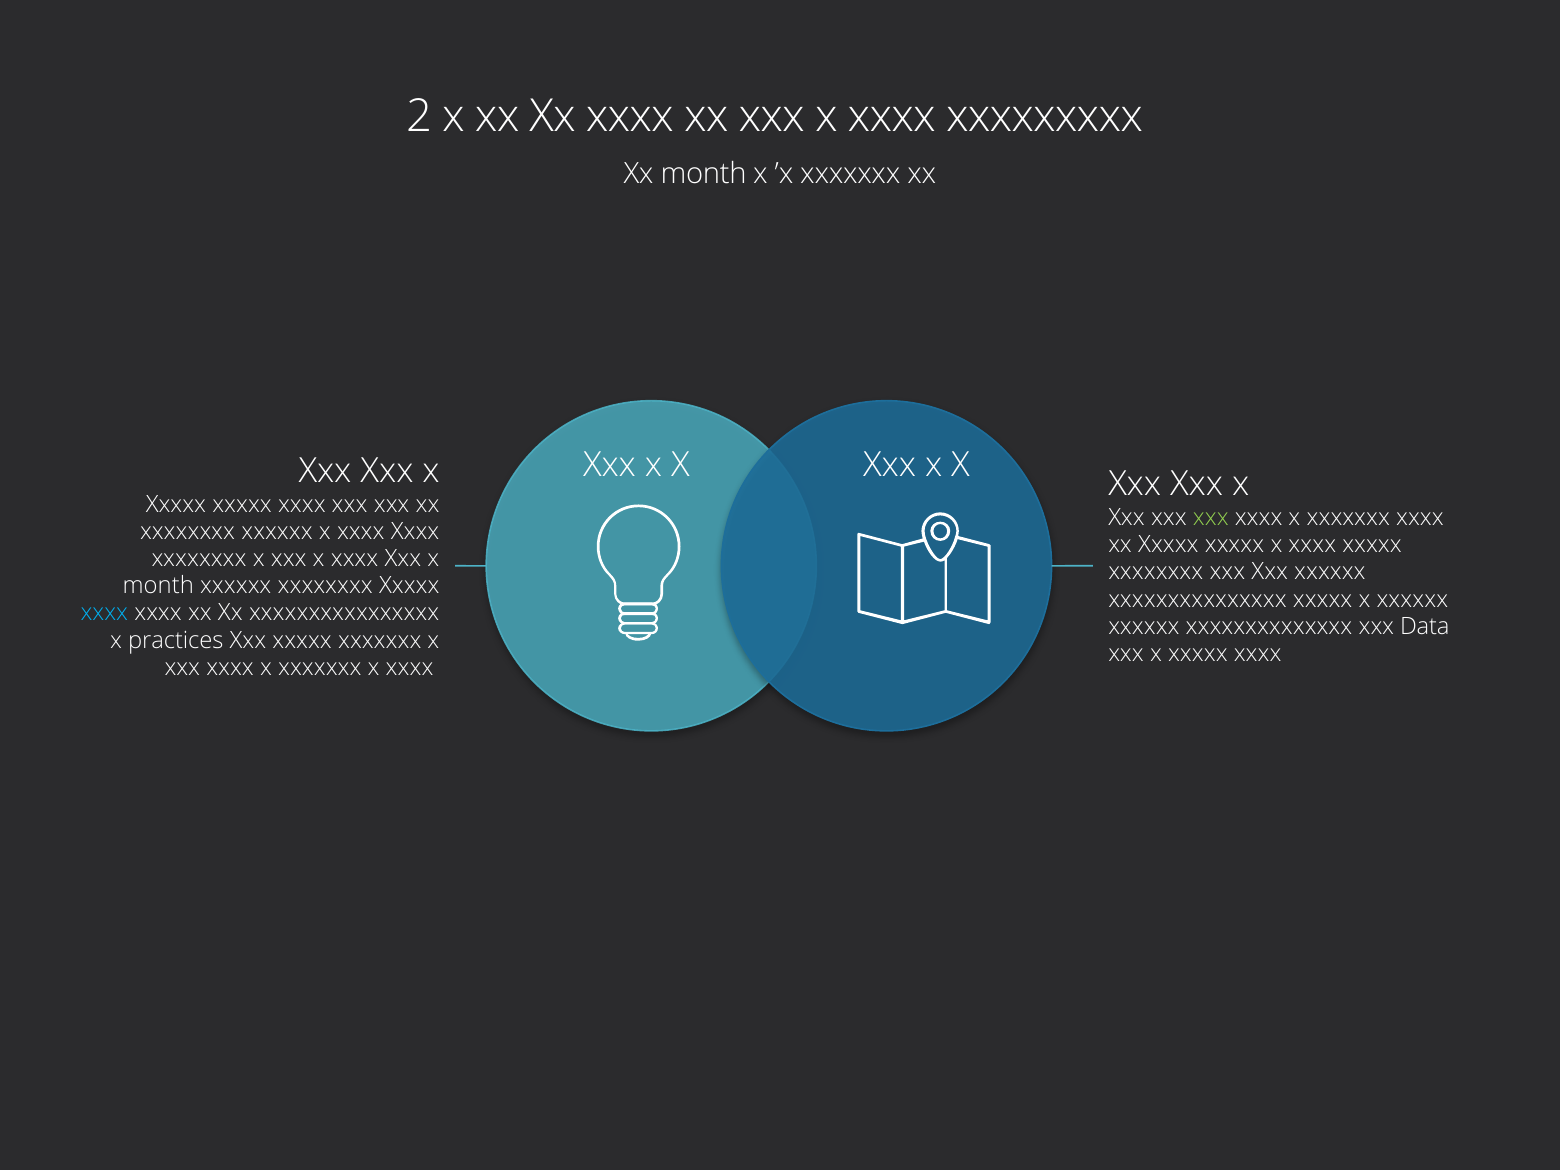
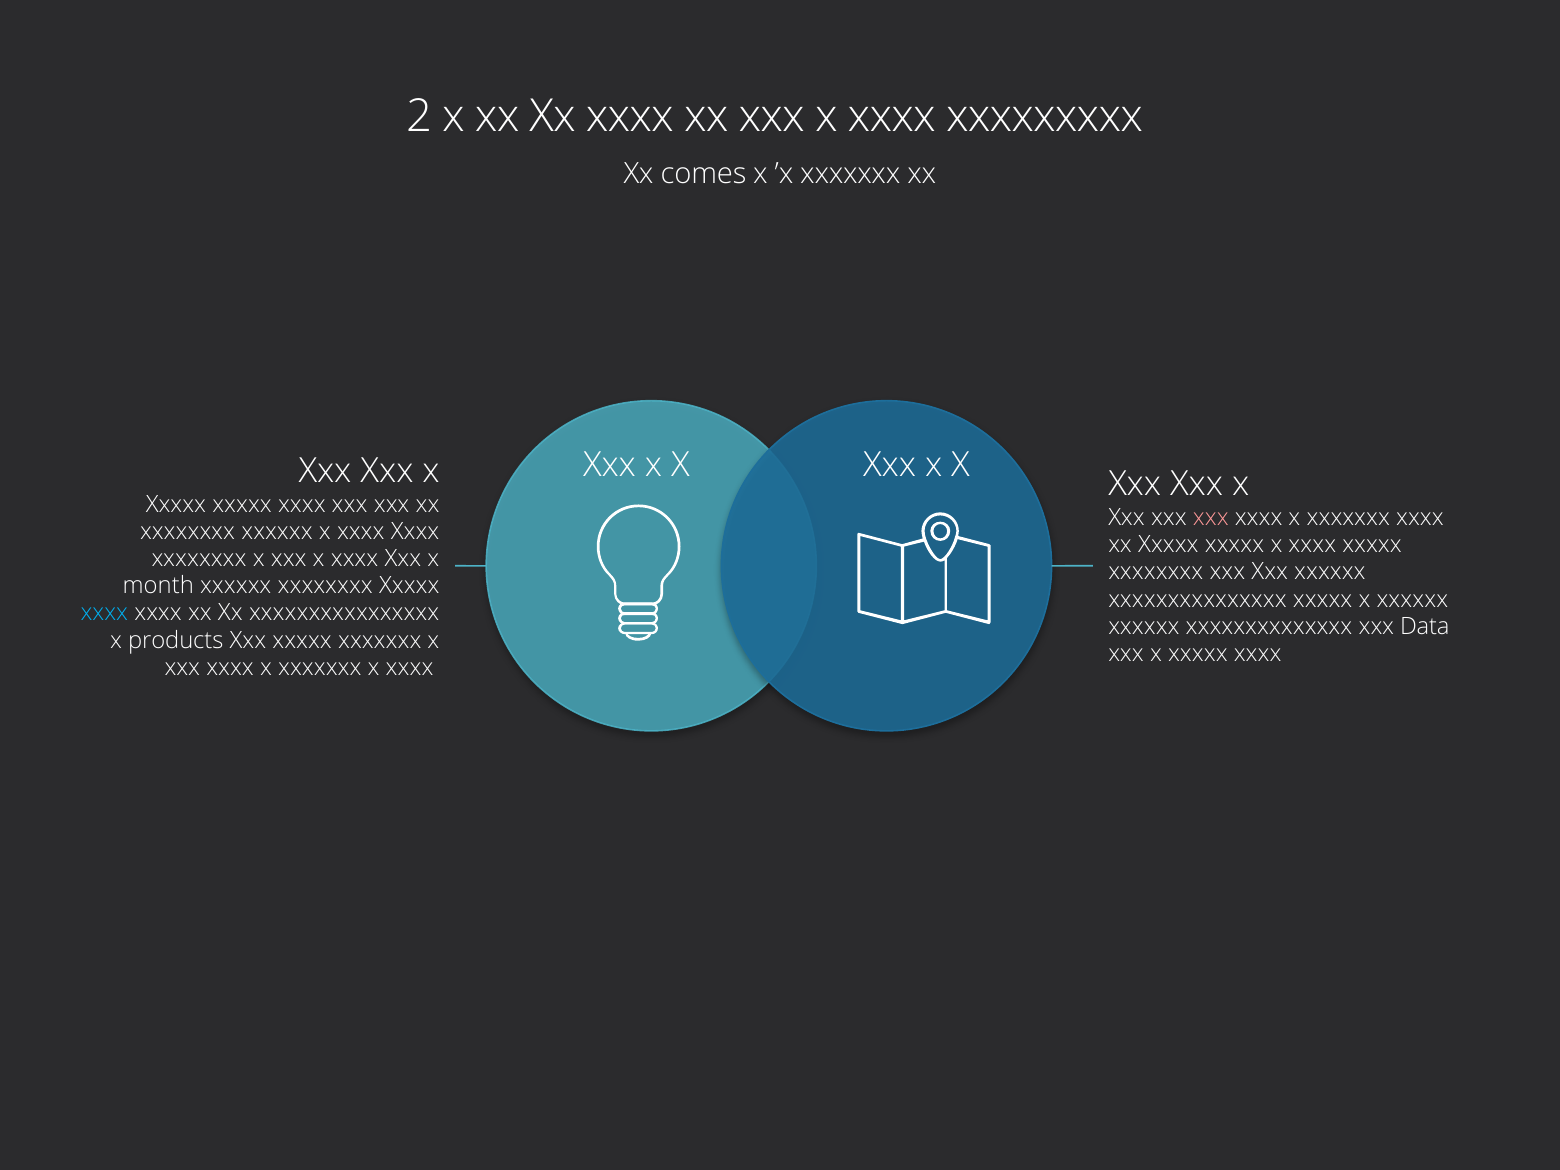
Xx month: month -> comes (703, 174)
xxx colour: light green -> pink (1211, 518)
practices: practices -> products (176, 640)
